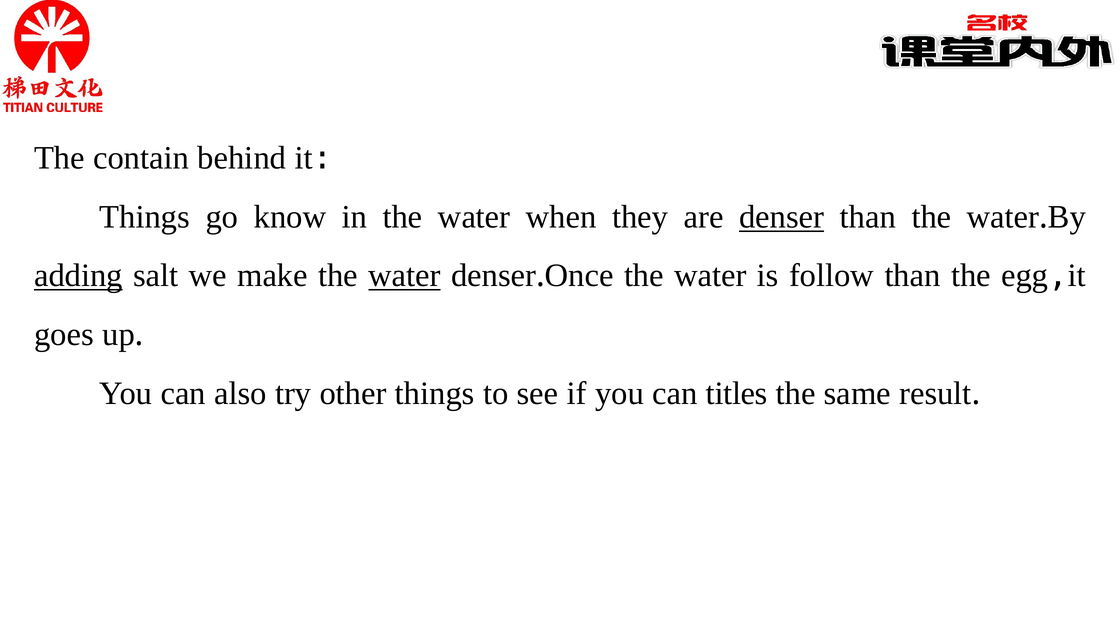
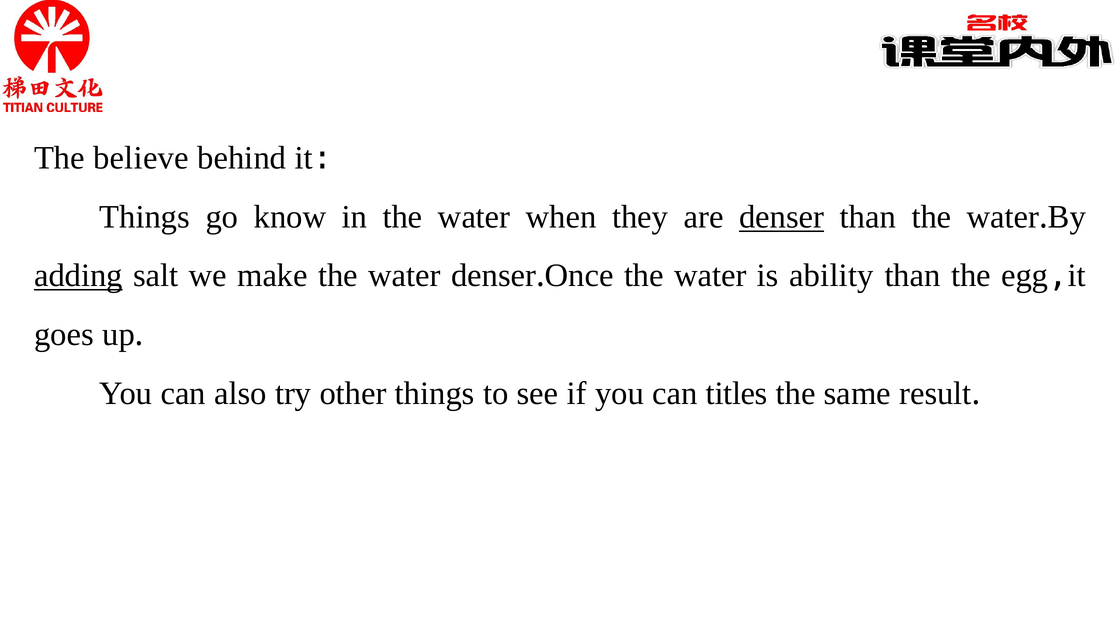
contain: contain -> believe (141, 158)
water underline: present -> none (404, 276)
follow: follow -> ability (831, 276)
